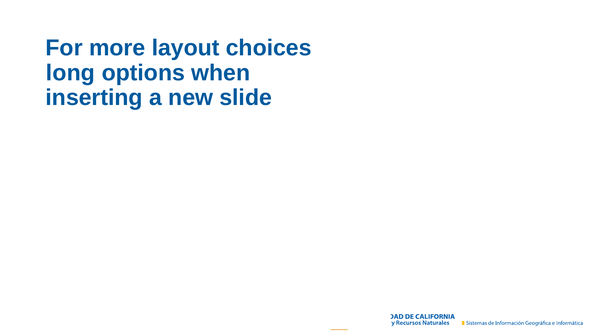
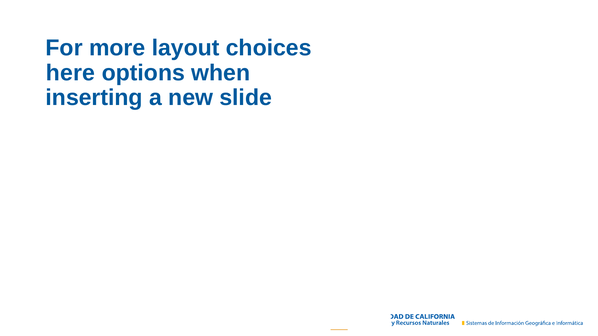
long: long -> here (70, 73)
